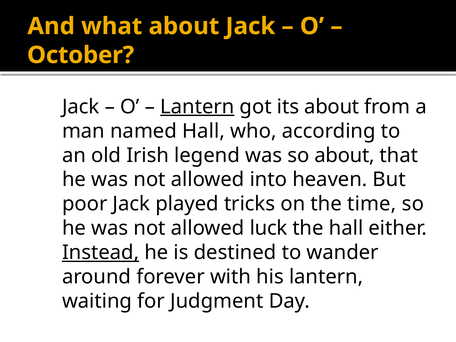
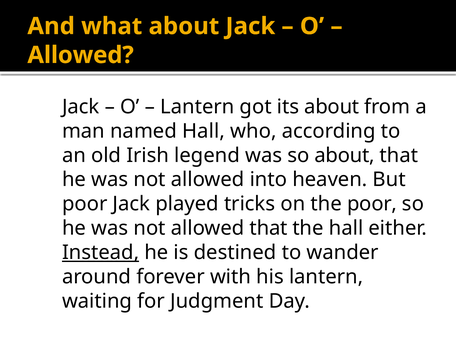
October: October -> Allowed (81, 55)
Lantern underline: present -> none (197, 107)
the time: time -> poor (372, 204)
allowed luck: luck -> that (269, 228)
